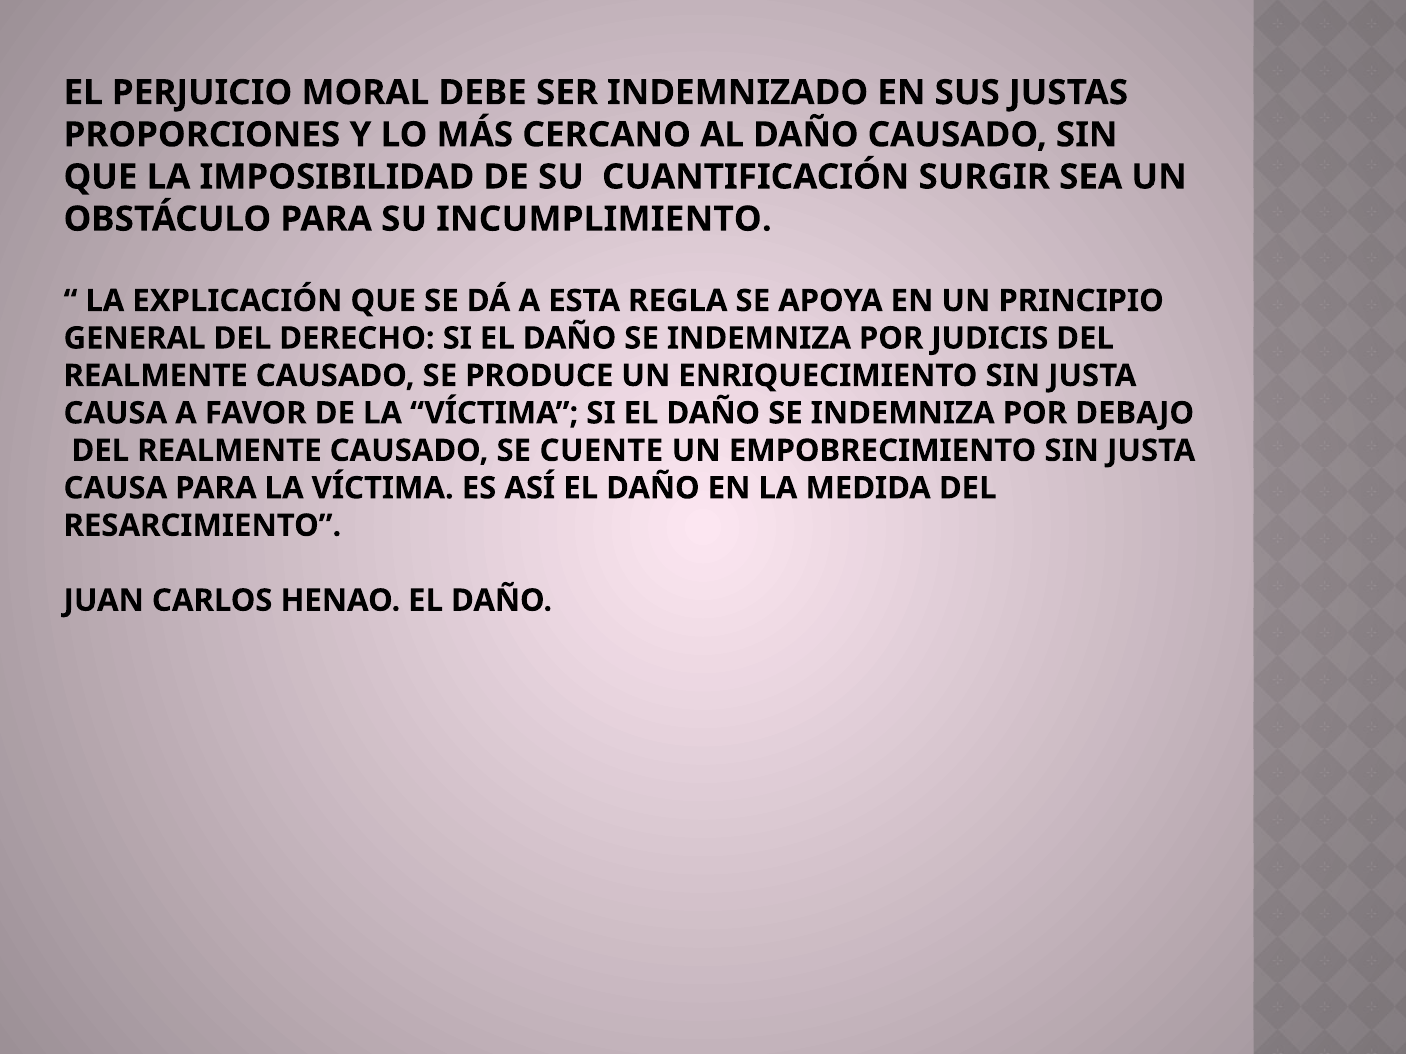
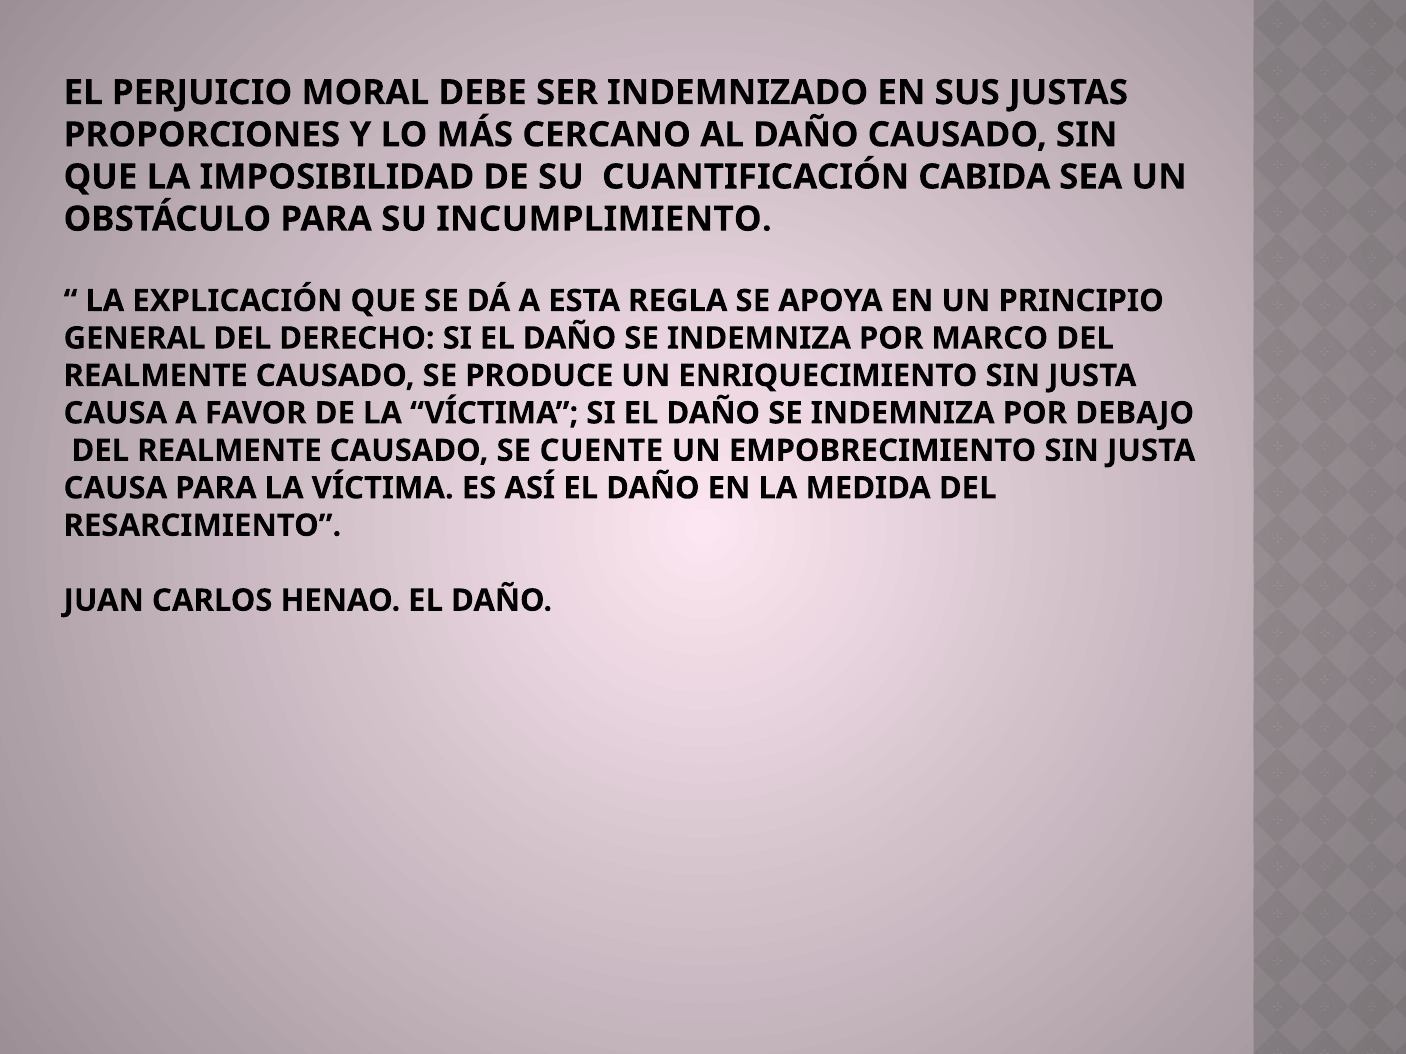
SURGIR: SURGIR -> CABIDA (984, 177)
JUDICIS: JUDICIS -> MARCO (990, 338)
